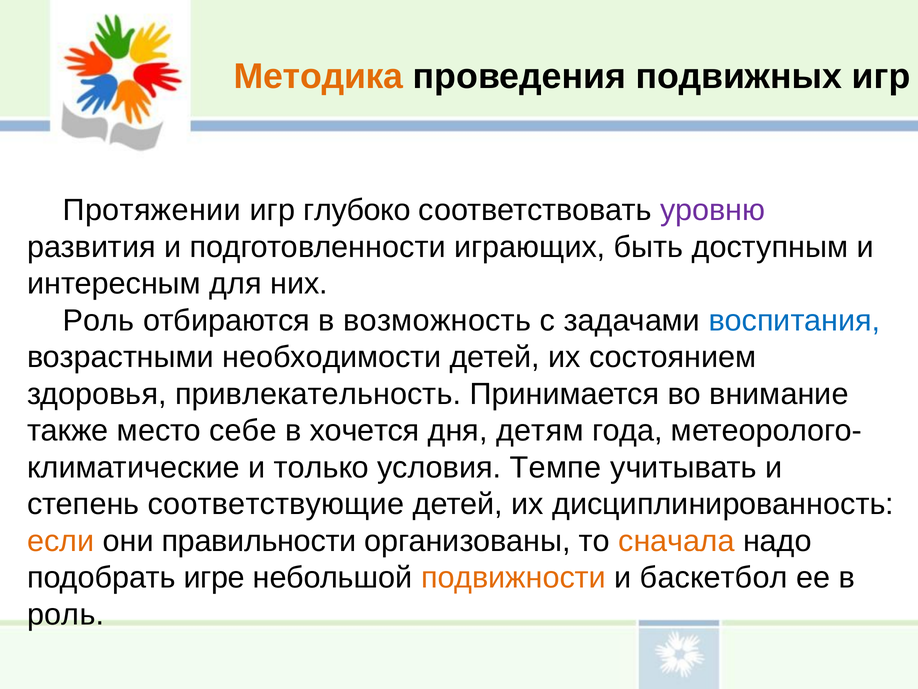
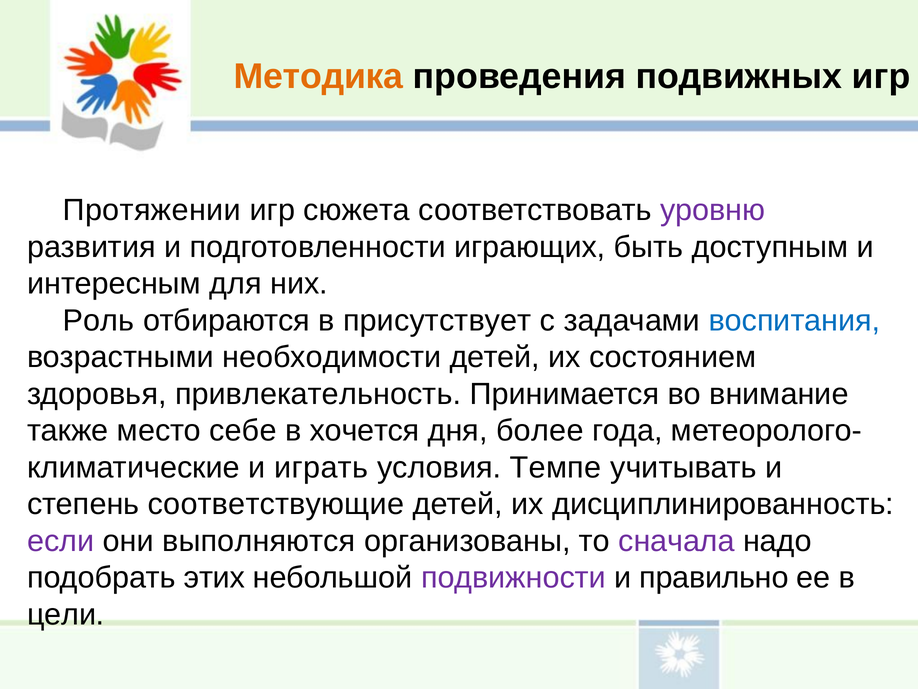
глубоко: глубоко -> сюжета (357, 210)
возможность: возможность -> присутствует (437, 320)
детям: детям -> более (540, 431)
только: только -> играть (321, 467)
если colour: orange -> purple (61, 541)
правильности: правильности -> выполняются (259, 541)
сначала colour: orange -> purple (677, 541)
игре: игре -> этих (214, 577)
подвижности colour: orange -> purple (513, 577)
баскетбол: баскетбол -> правильно (714, 577)
роль: роль -> цели (66, 614)
